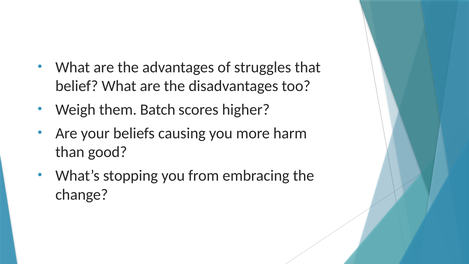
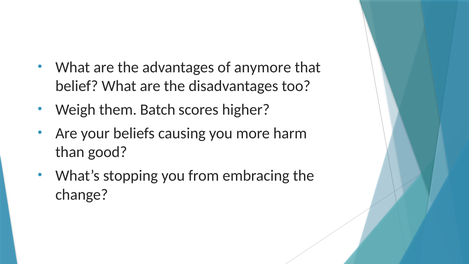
struggles: struggles -> anymore (263, 67)
